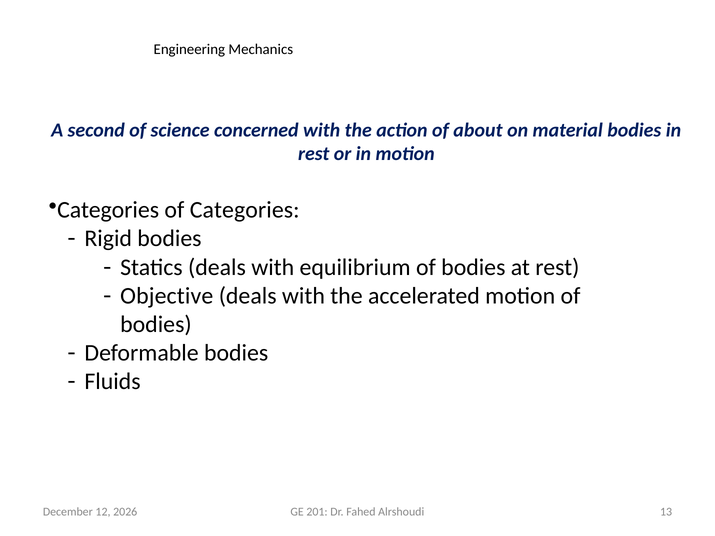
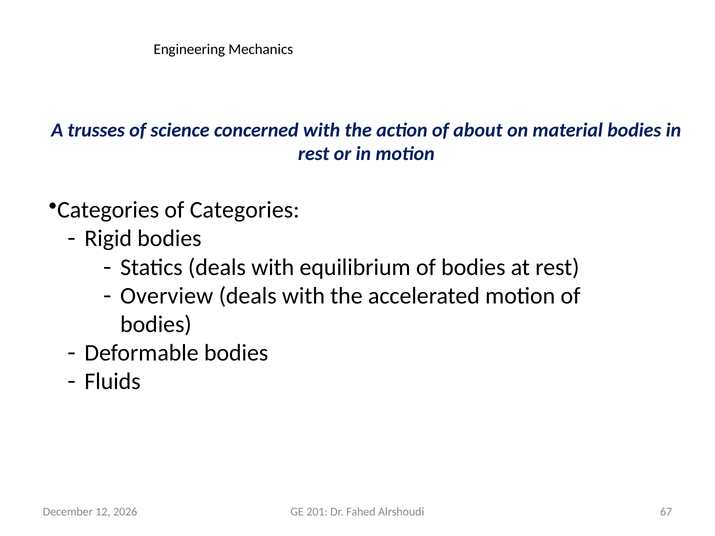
second: second -> trusses (96, 130)
Objective: Objective -> Overview (167, 296)
13: 13 -> 67 (666, 512)
